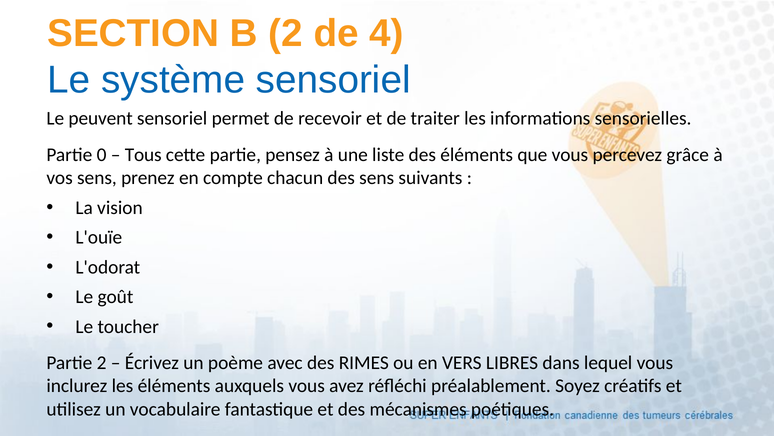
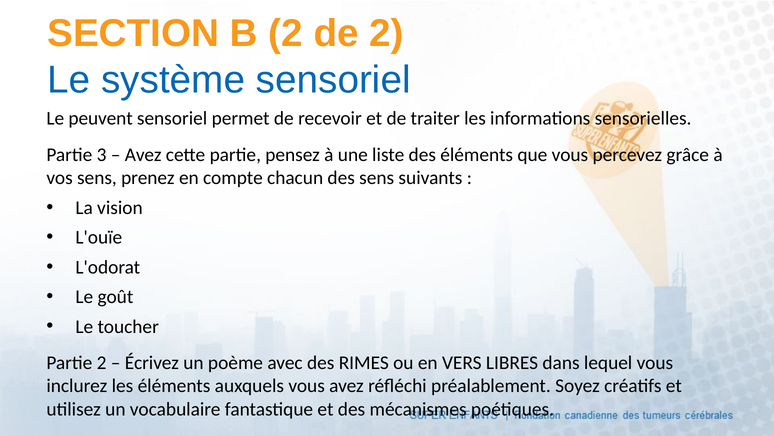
de 4: 4 -> 2 (387, 33)
0: 0 -> 3 (102, 155)
Tous: Tous -> Avez (143, 155)
